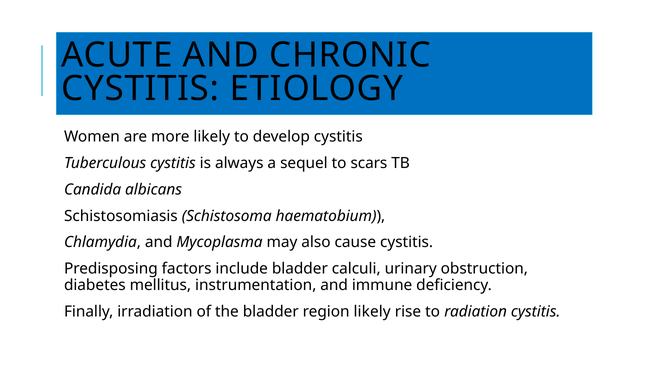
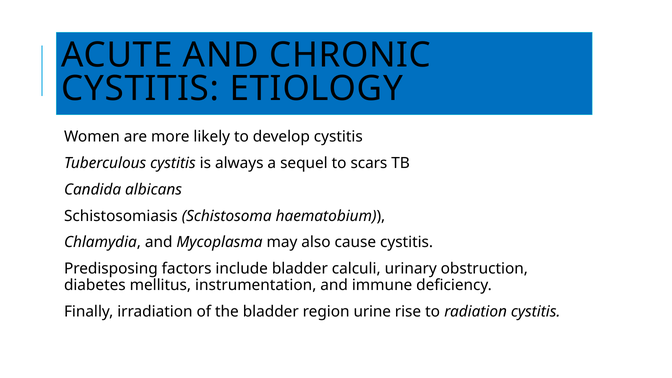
region likely: likely -> urine (372, 312)
